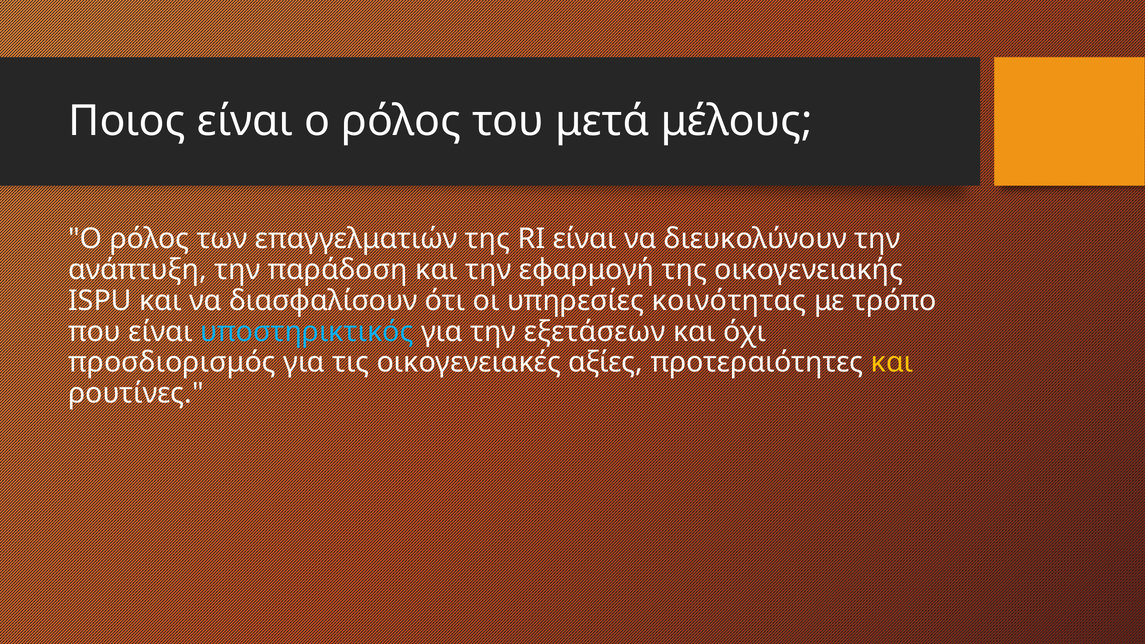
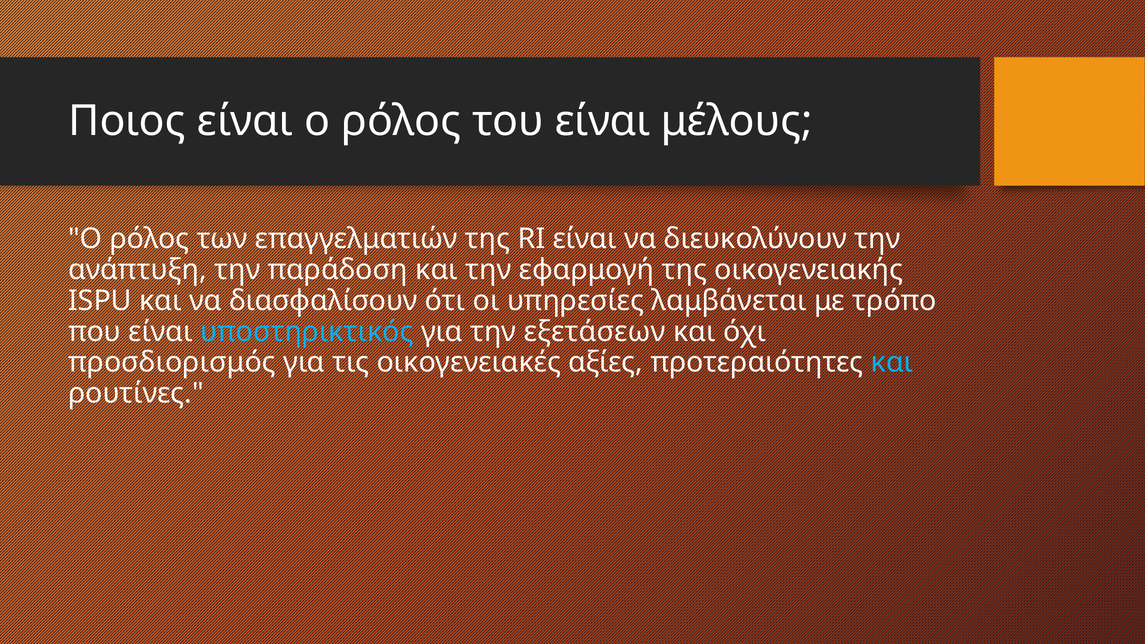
του μετά: μετά -> είναι (603, 121)
κοινότητας: κοινότητας -> λαμβάνεται (729, 301)
και colour: yellow -> light blue (892, 363)
